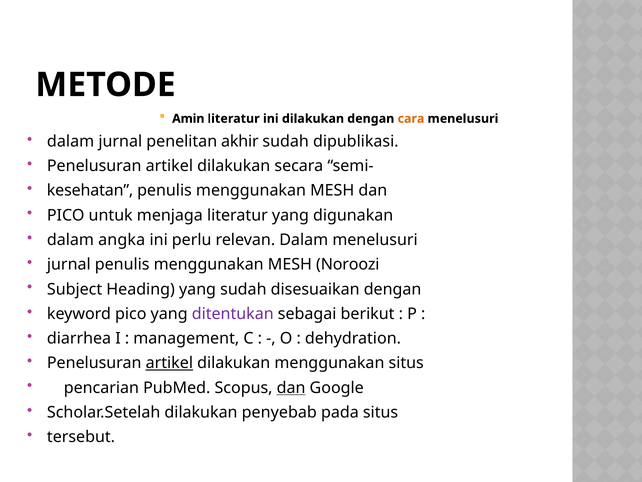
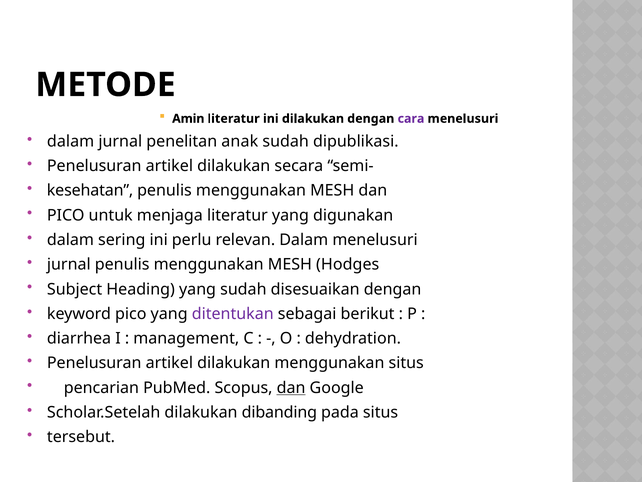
cara colour: orange -> purple (411, 119)
akhir: akhir -> anak (240, 141)
angka: angka -> sering (122, 240)
Noroozi: Noroozi -> Hodges (348, 264)
artikel underline: present -> none (169, 363)
penyebab: penyebab -> dibanding (279, 412)
